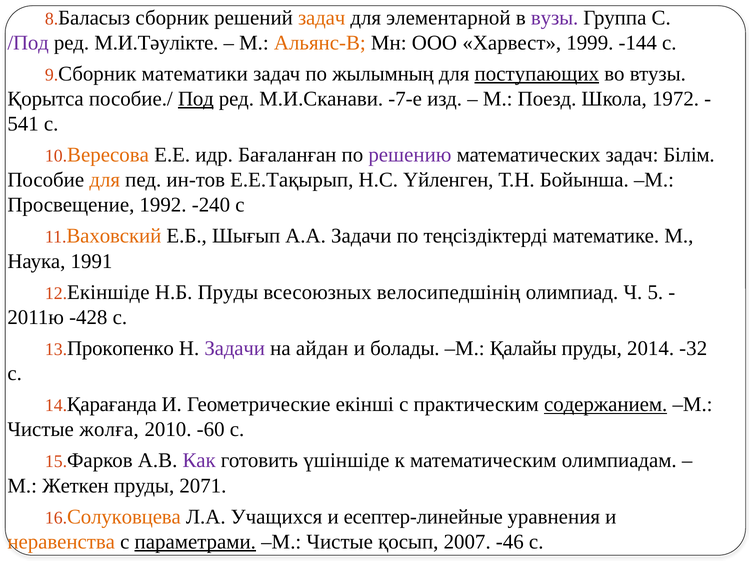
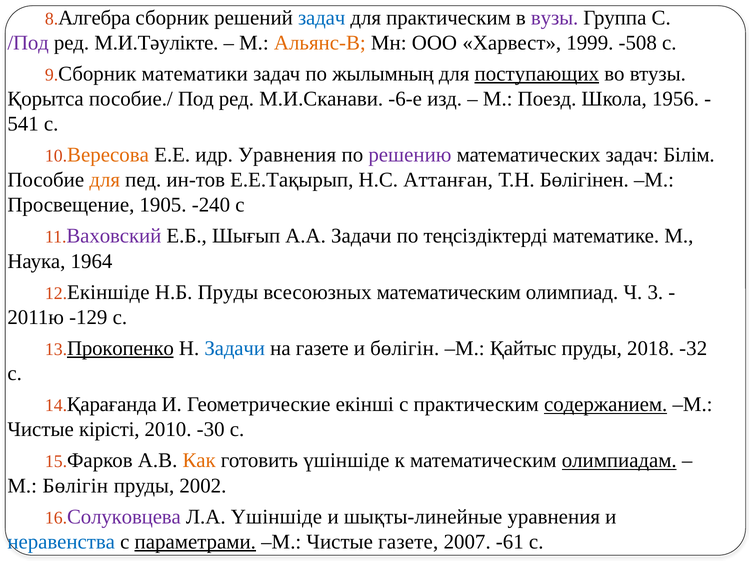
Баласыз: Баласыз -> Алгебра (94, 18)
задач colour: orange -> blue (322, 18)
для элементарной: элементарной -> практическим (448, 18)
-144: -144 -> -508 (638, 43)
Под underline: present -> none (196, 99)
-7-е: -7-е -> -6-е (405, 99)
1972: 1972 -> 1956 (676, 99)
идр Бағаланған: Бағаланған -> Уравнения (287, 155)
Үйленген: Үйленген -> Аттанған (448, 180)
Бойынша: Бойынша -> Бөлігінен (584, 180)
1992: 1992 -> 1905 (163, 205)
Ваховский colour: orange -> purple (114, 236)
1991: 1991 -> 1964 (91, 261)
всесоюзных велосипедшінің: велосипедшінің -> математическим (449, 292)
5: 5 -> 3 (655, 292)
-428: -428 -> -129 (88, 317)
Прокопенко underline: none -> present (120, 349)
Задачи colour: purple -> blue (235, 349)
на айдан: айдан -> газете (322, 349)
и болады: болады -> бөлігін (405, 349)
Қалайы: Қалайы -> Қайтыс (523, 349)
2014: 2014 -> 2018 (651, 349)
жолға: жолға -> кірісті (109, 430)
-60: -60 -> -30 (211, 430)
Как colour: purple -> orange (199, 461)
олимпиадам underline: none -> present (619, 461)
М Жеткен: Жеткен -> Бөлігін (75, 486)
2071: 2071 -> 2002 (203, 486)
Солуковцева colour: orange -> purple (124, 517)
Л.А Учащихся: Учащихся -> Үшіншіде (276, 517)
есептер-линейные: есептер-линейные -> шықты-линейные (423, 517)
неравенства colour: orange -> blue (61, 542)
Чистые қосып: қосып -> газете (408, 542)
-46: -46 -> -61 (510, 542)
